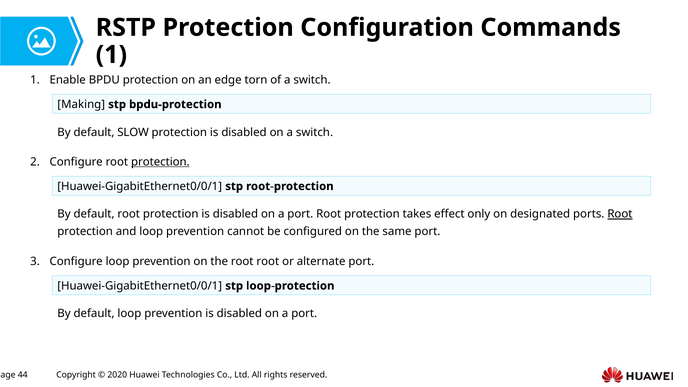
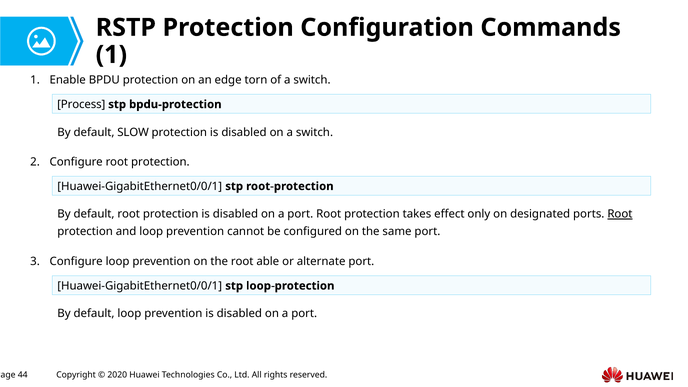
Making: Making -> Process (81, 104)
protection underline: present -> none (160, 162)
root root: root -> able (268, 261)
